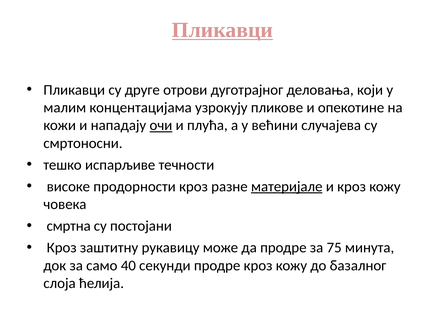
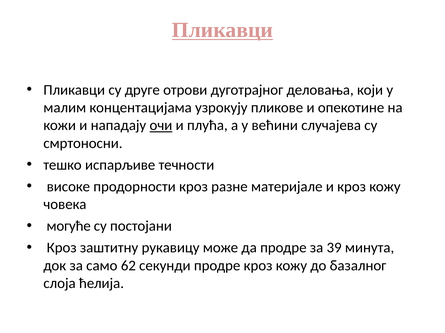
материјале underline: present -> none (287, 187)
смртна: смртна -> могуће (69, 227)
75: 75 -> 39 (334, 248)
40: 40 -> 62 (128, 266)
